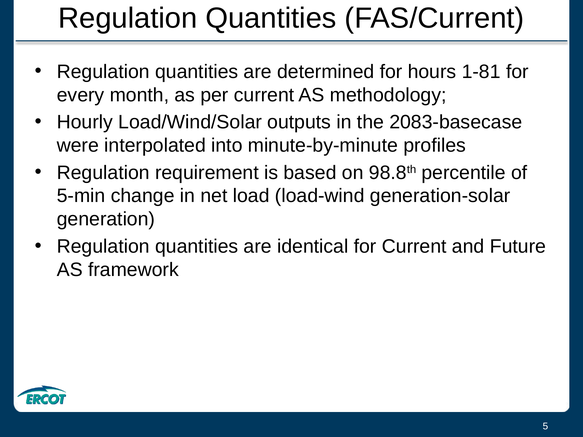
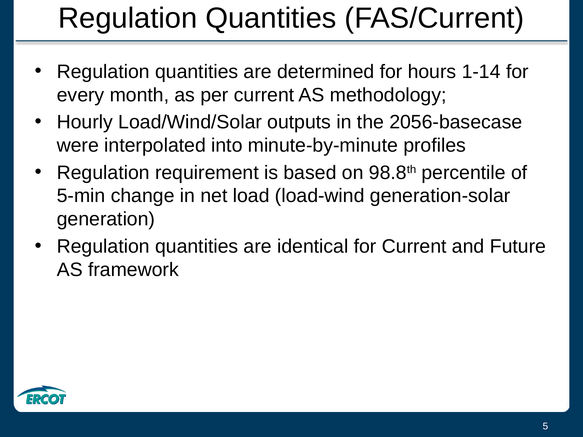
1-81: 1-81 -> 1-14 (481, 72)
2083-basecase: 2083-basecase -> 2056-basecase (456, 122)
